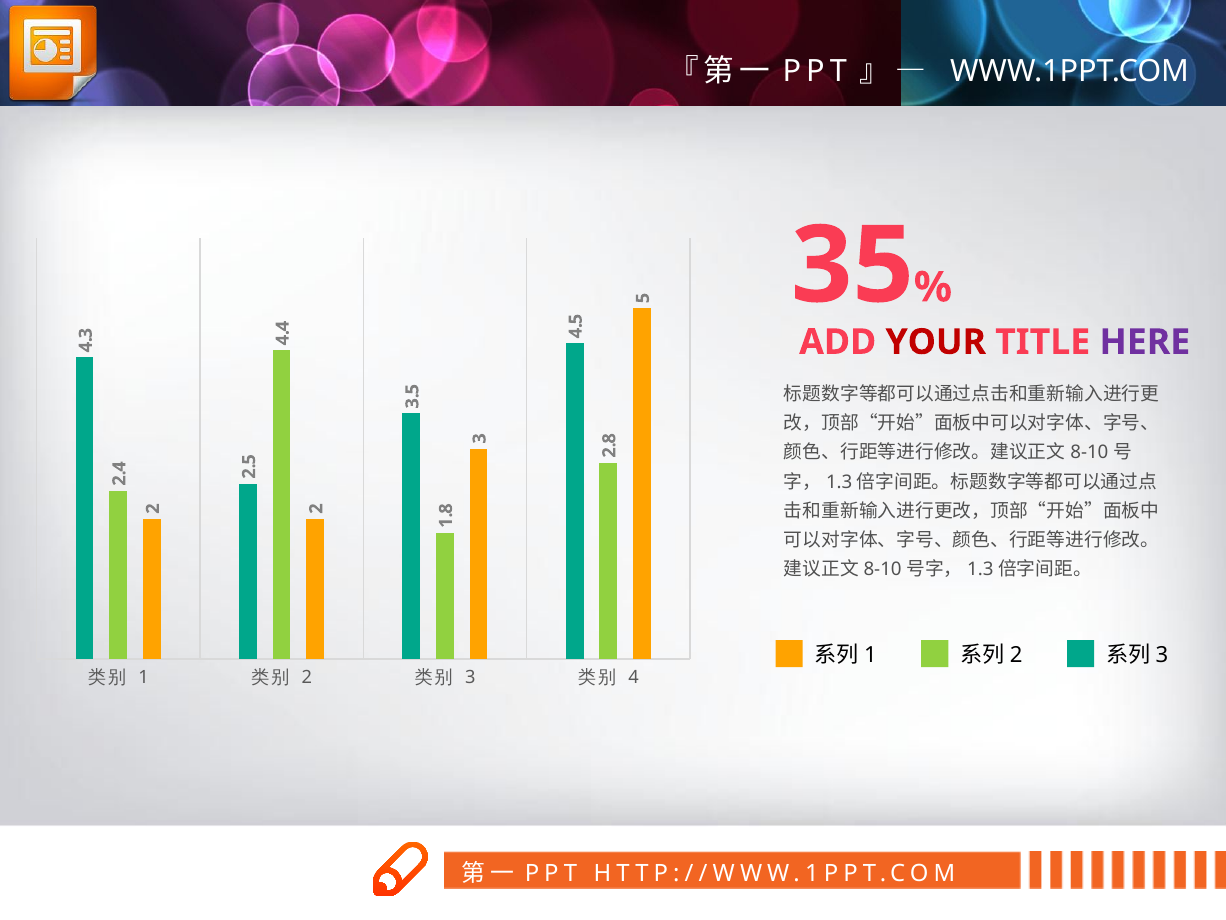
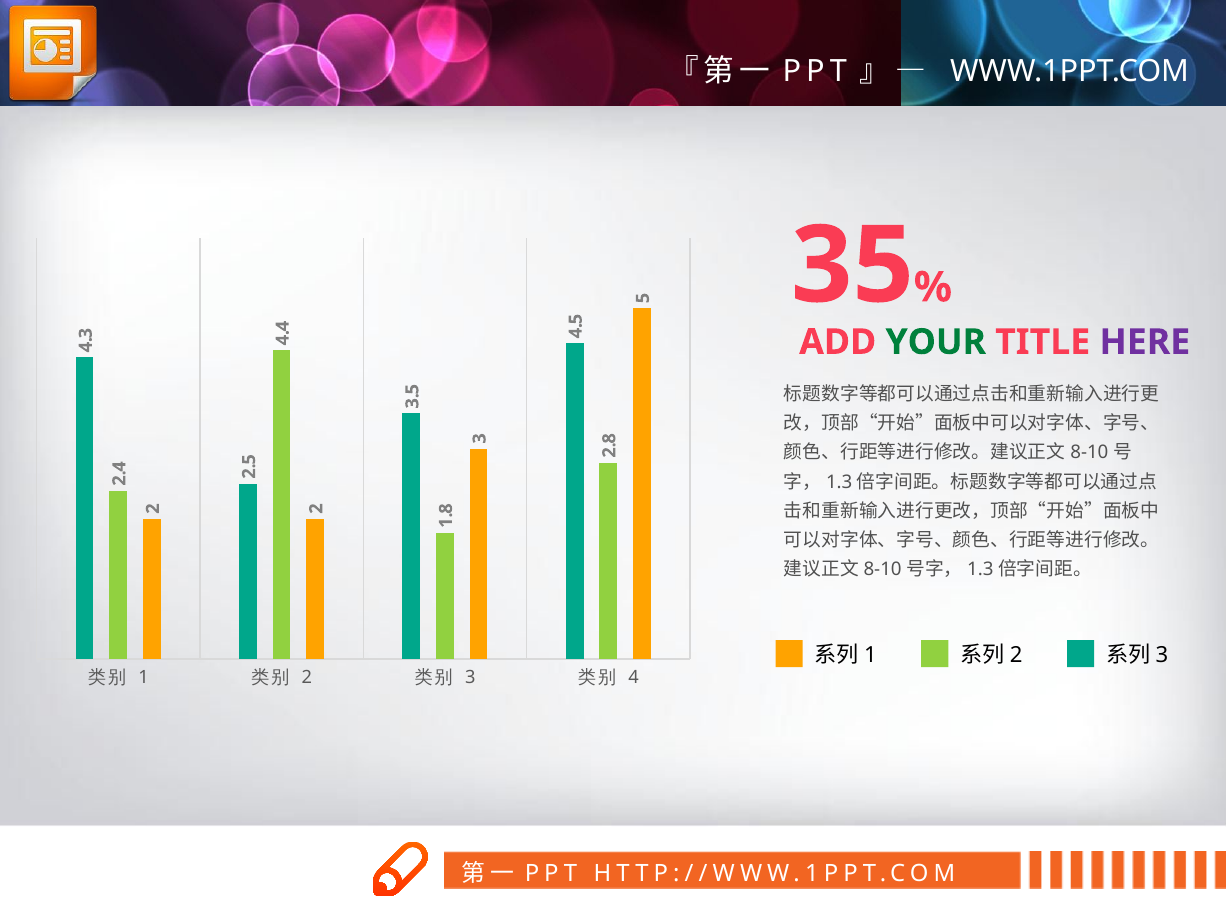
YOUR colour: red -> green (936, 342)
